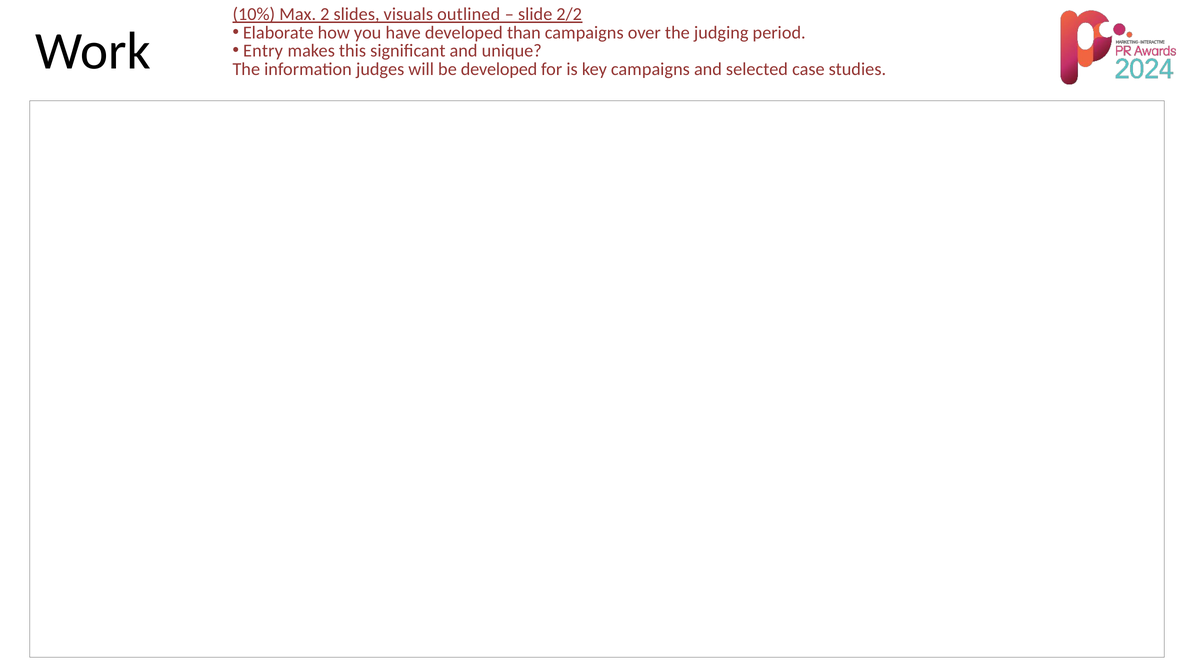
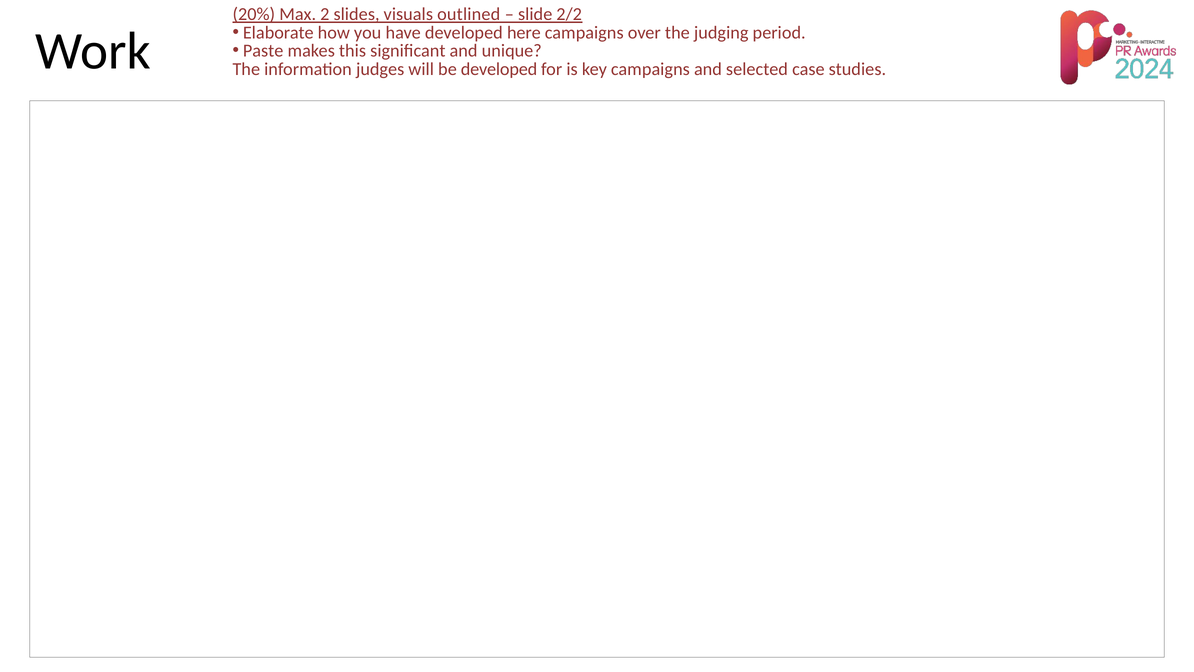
10%: 10% -> 20% (254, 14)
than: than -> here (524, 33)
Entry: Entry -> Paste (263, 51)
